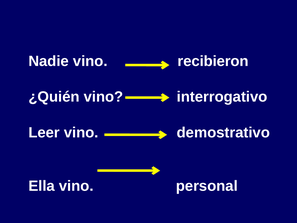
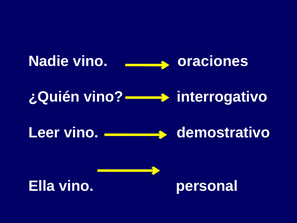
recibieron: recibieron -> oraciones (213, 61)
